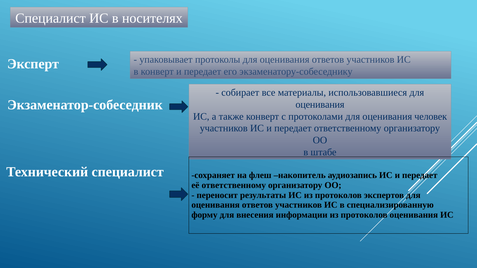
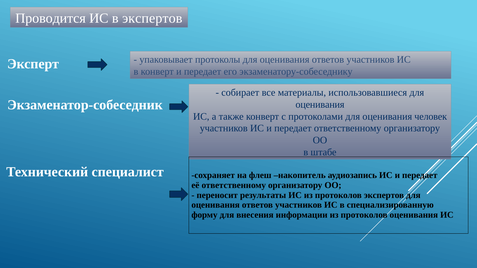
Специалист: Специалист -> Проводится (51, 18)
в носителях: носителях -> экспертов (152, 18)
